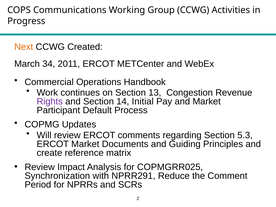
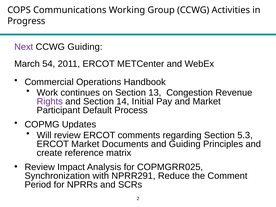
Next colour: orange -> purple (24, 47)
CCWG Created: Created -> Guiding (85, 47)
34: 34 -> 54 (49, 64)
